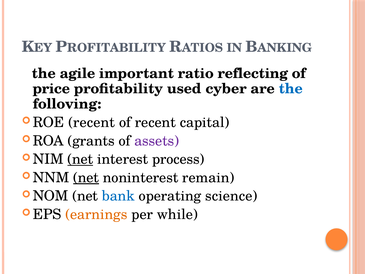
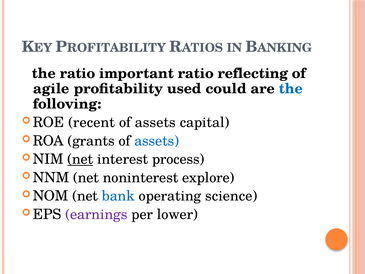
the agile: agile -> ratio (78, 73)
price: price -> agile (51, 89)
cyber: cyber -> could (226, 89)
recent: recent -> assets (155, 122)
assets colour: purple -> blue (157, 141)
net underline: present -> none (86, 177)
remain: remain -> explore (208, 177)
earnings colour: orange -> purple (96, 214)
while: while -> lower (177, 214)
